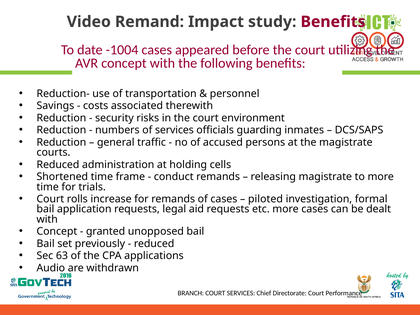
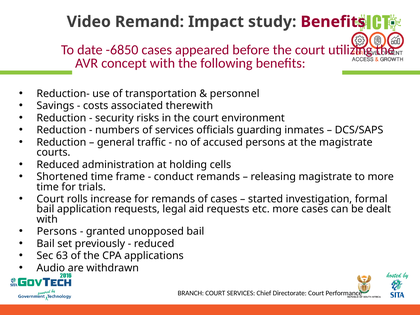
-1004: -1004 -> -6850 (122, 50)
piloted: piloted -> started (266, 199)
Concept: Concept -> Persons (57, 231)
